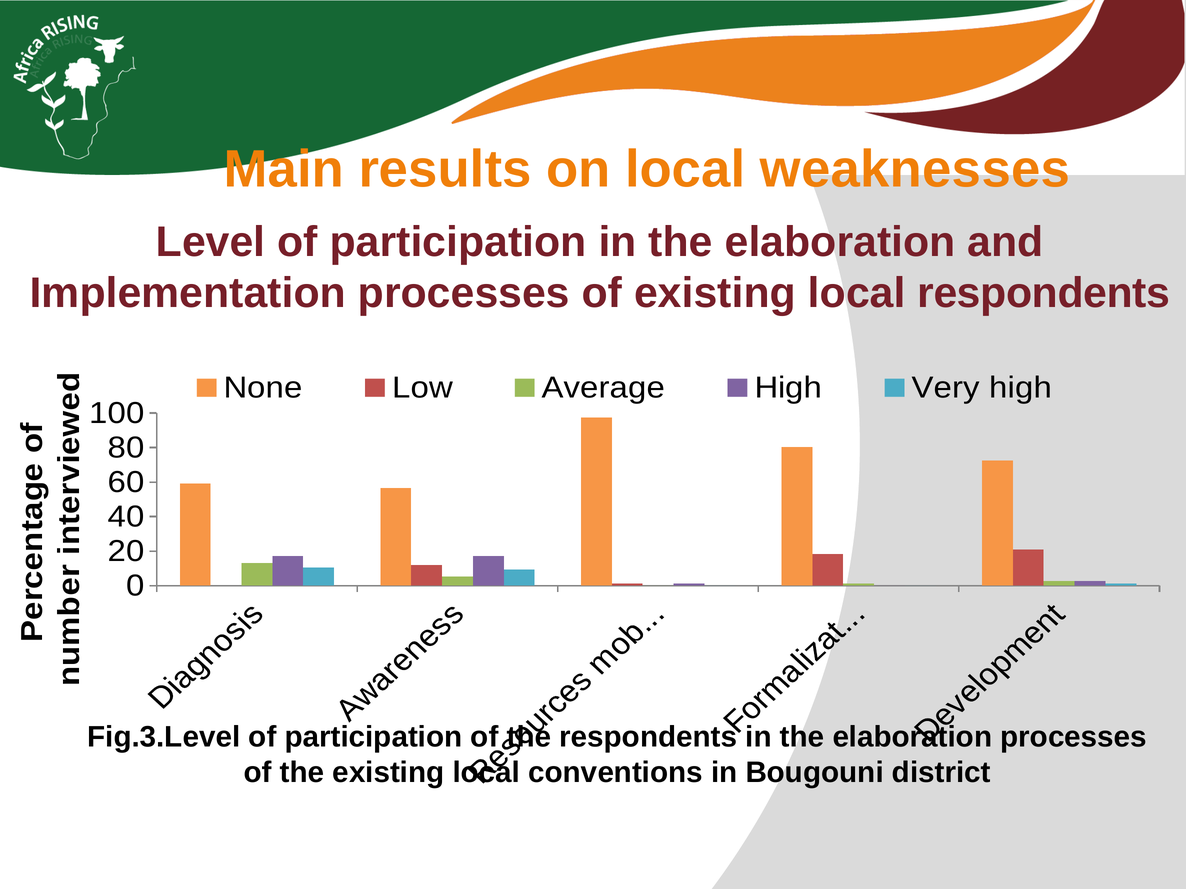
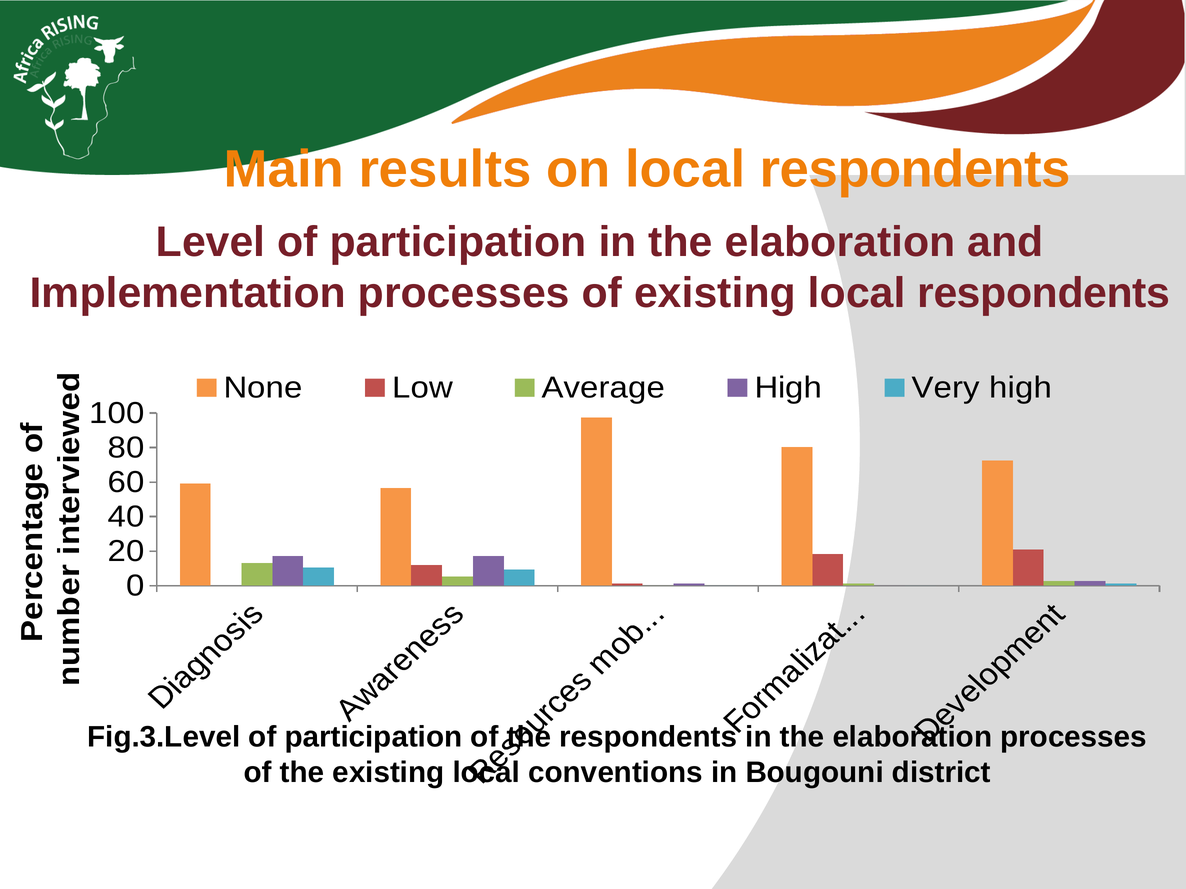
on local weaknesses: weaknesses -> respondents (915, 170)
